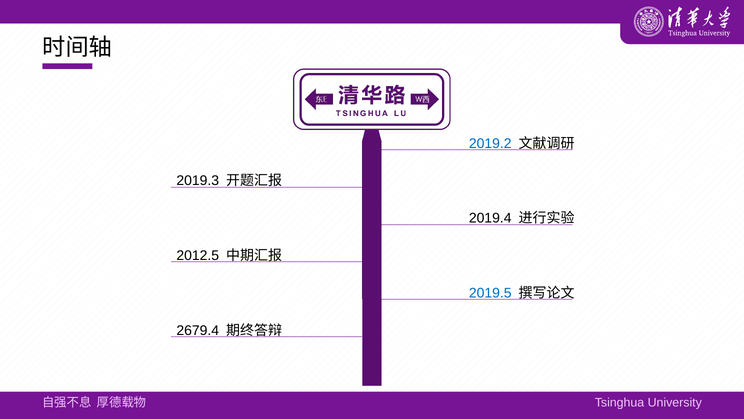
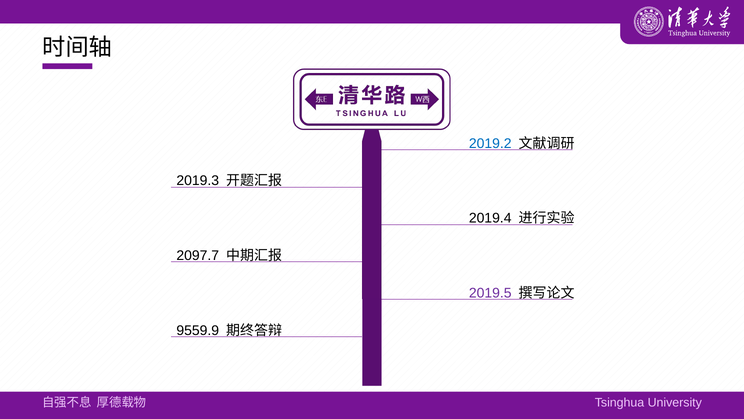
2012.5: 2012.5 -> 2097.7 (198, 255)
2019.5 colour: blue -> purple (490, 293)
2679.4: 2679.4 -> 9559.9 (198, 330)
